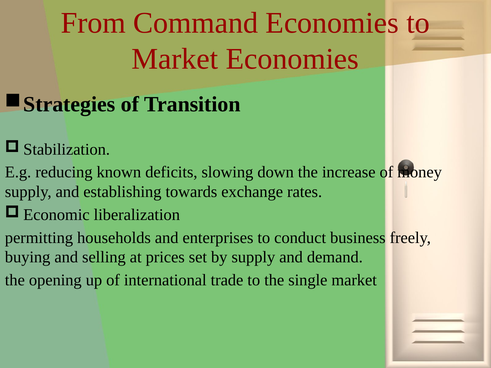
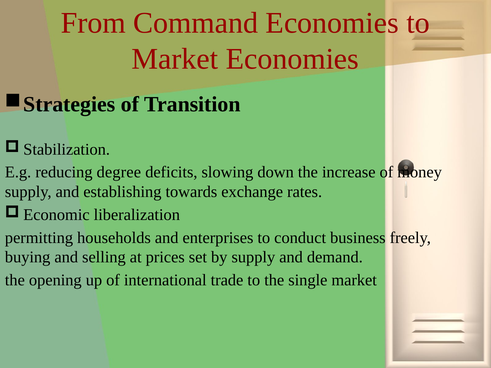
known: known -> degree (119, 172)
